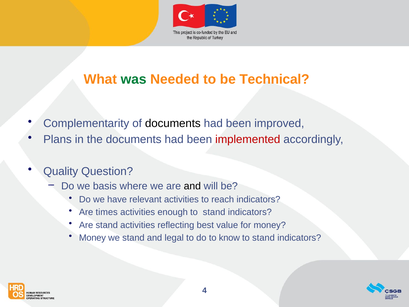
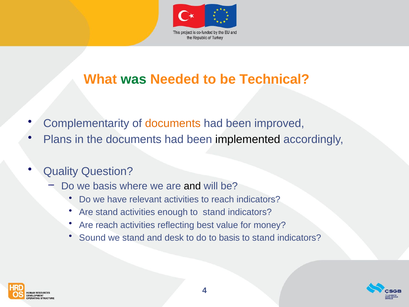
documents colour: black -> orange (173, 123)
implemented colour: red -> black (248, 139)
Are times: times -> stand (107, 212)
Are stand: stand -> reach (107, 225)
Money: Money -> Sound (92, 238)
legal: legal -> desk (174, 238)
to know: know -> basis (229, 238)
